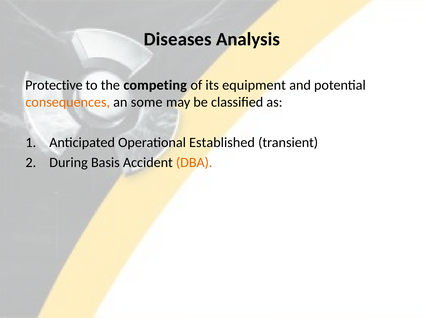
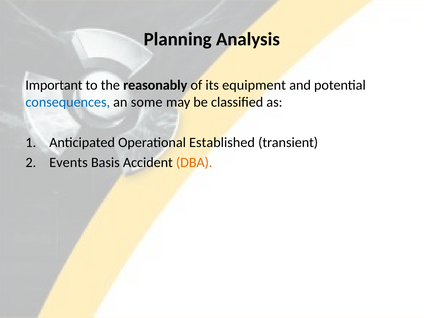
Diseases: Diseases -> Planning (178, 39)
Protective: Protective -> Important (54, 85)
competing: competing -> reasonably (155, 85)
consequences colour: orange -> blue (68, 102)
During: During -> Events (69, 163)
